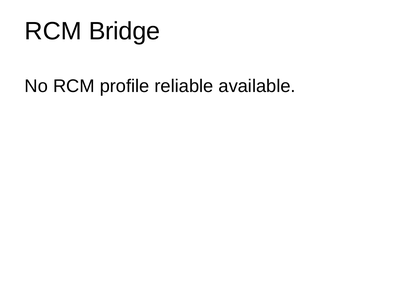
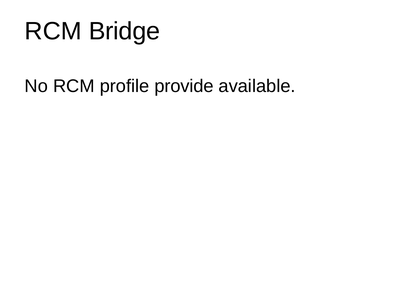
reliable: reliable -> provide (184, 86)
